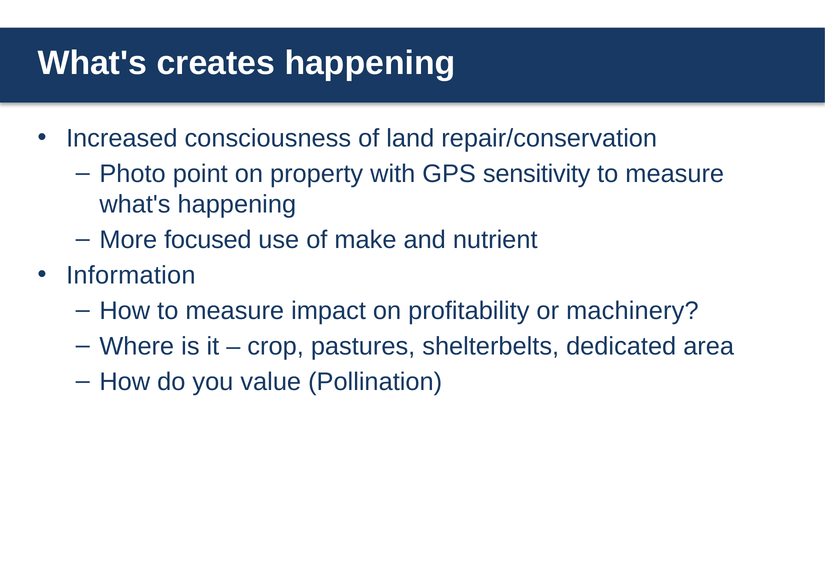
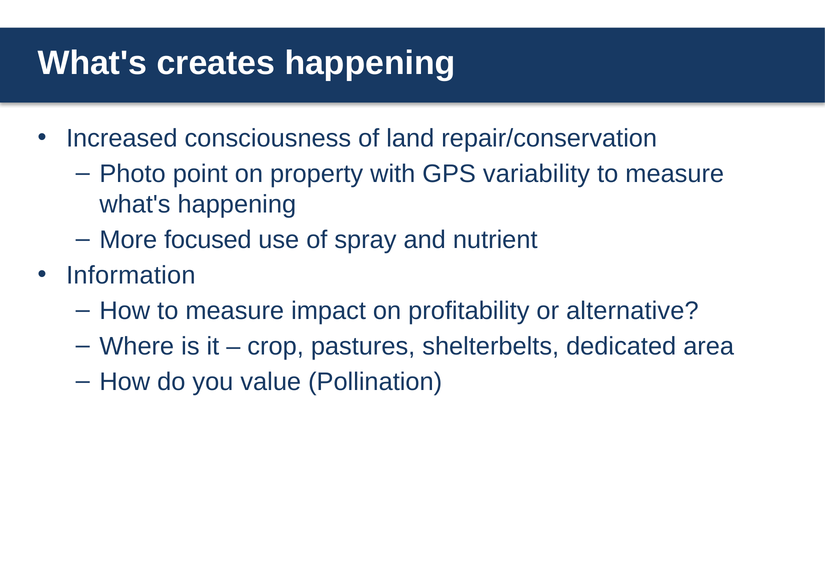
sensitivity: sensitivity -> variability (536, 174)
make: make -> spray (365, 240)
machinery: machinery -> alternative (632, 311)
